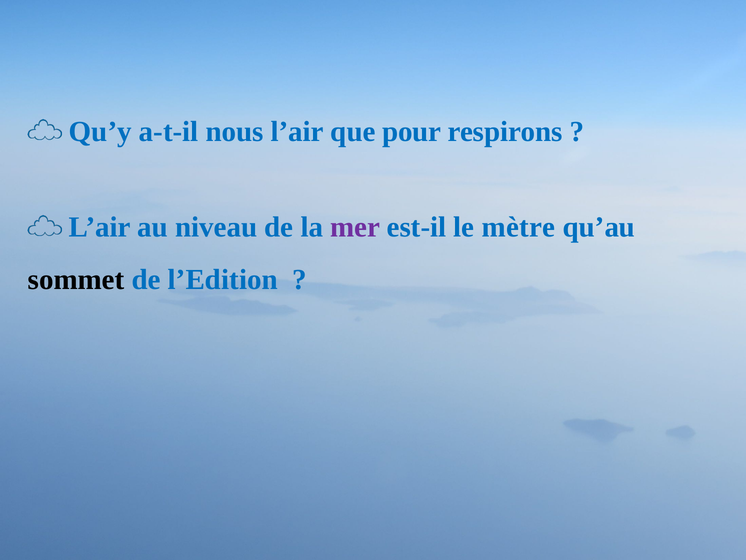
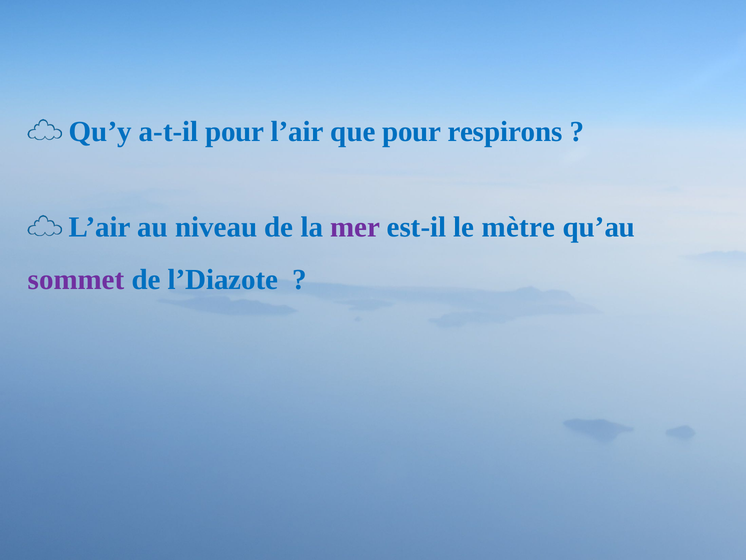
a-t-il nous: nous -> pour (235, 131)
sommet colour: black -> purple (76, 279)
l’Edition: l’Edition -> l’Diazote (223, 279)
